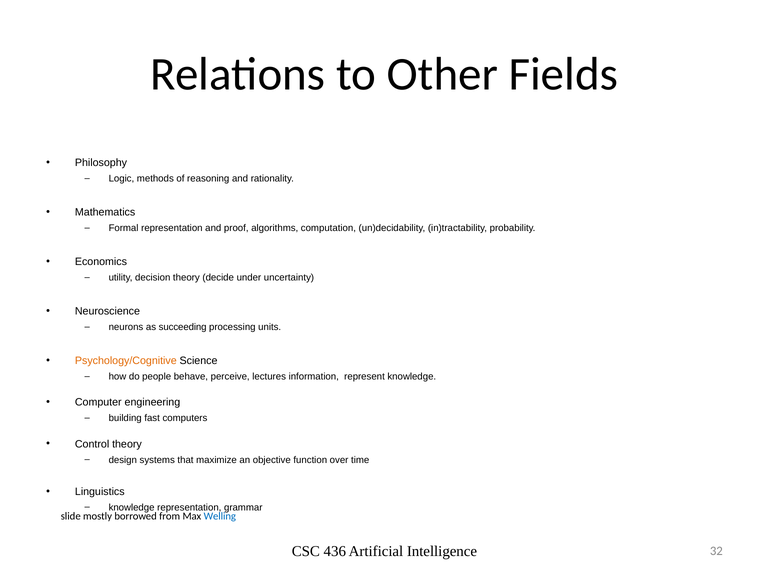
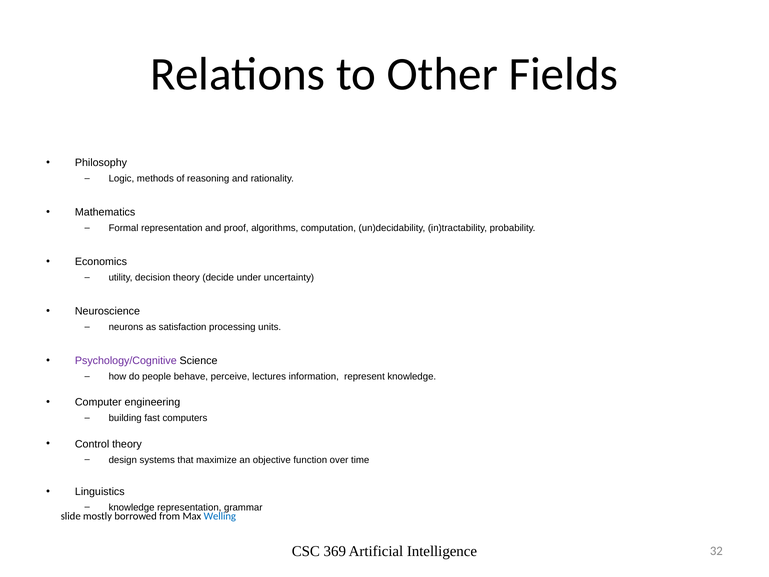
succeeding: succeeding -> satisfaction (183, 327)
Psychology/Cognitive colour: orange -> purple (126, 361)
436: 436 -> 369 (335, 551)
